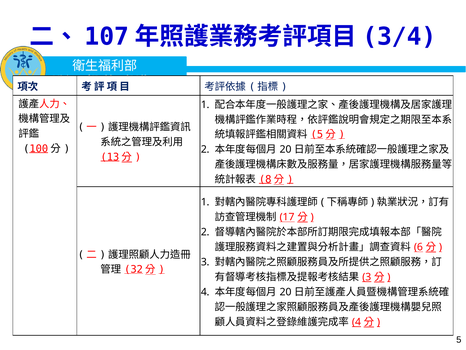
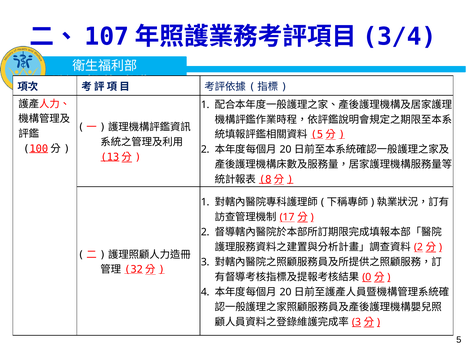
6: 6 -> 2 (418, 247)
3: 3 -> 0 (367, 277)
4: 4 -> 3 (356, 321)
